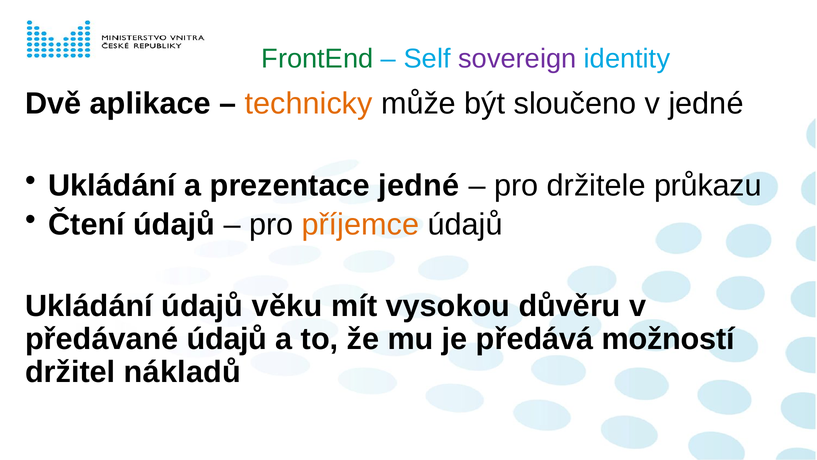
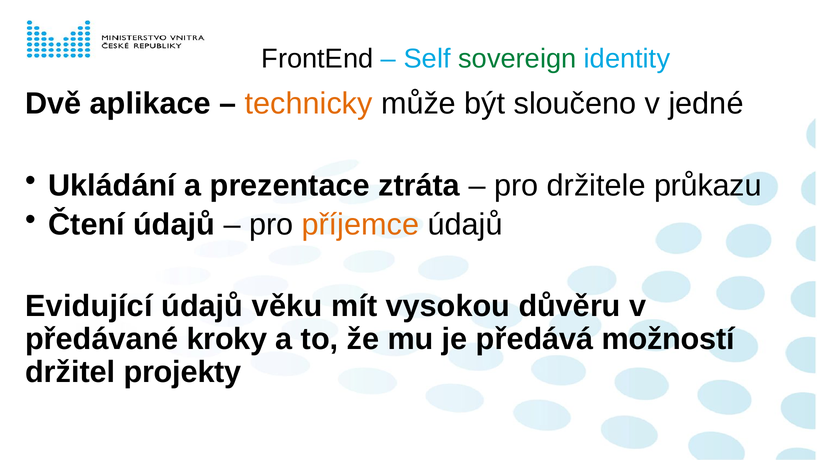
FrontEnd colour: green -> black (317, 59)
sovereign colour: purple -> green (517, 59)
prezentace jedné: jedné -> ztráta (419, 185)
Ukládání: Ukládání -> Evidující (89, 306)
předávané údajů: údajů -> kroky (227, 339)
nákladů: nákladů -> projekty (183, 372)
